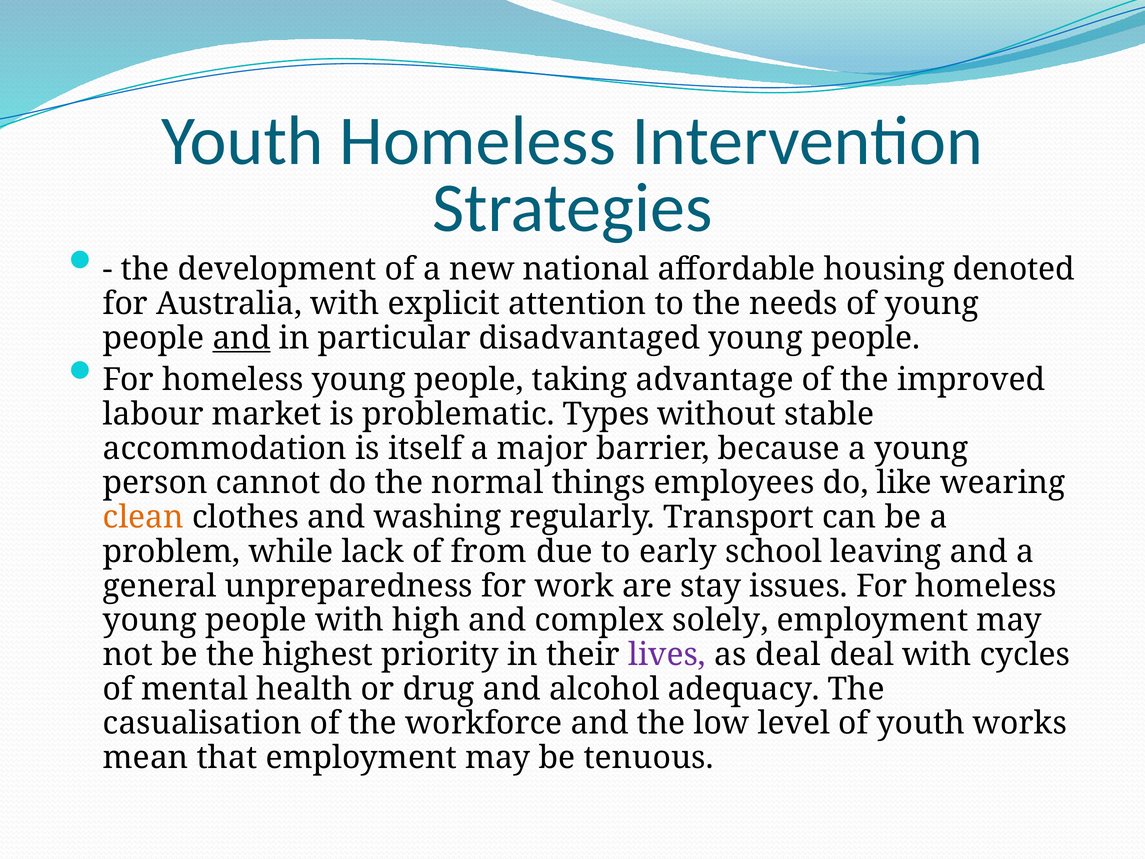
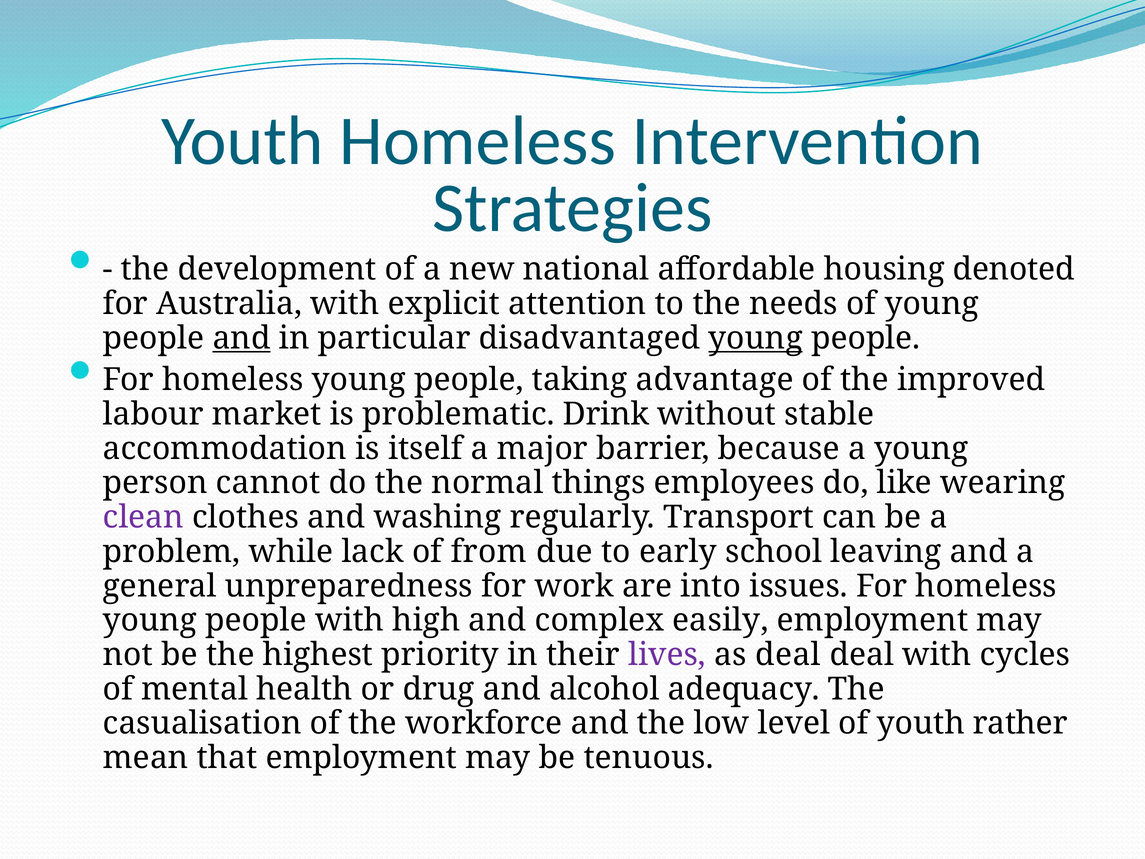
young underline: none -> present (756, 338)
Types: Types -> Drink (606, 414)
clean colour: orange -> purple (143, 517)
stay: stay -> into (711, 586)
solely: solely -> easily (720, 620)
works: works -> rather (1020, 723)
